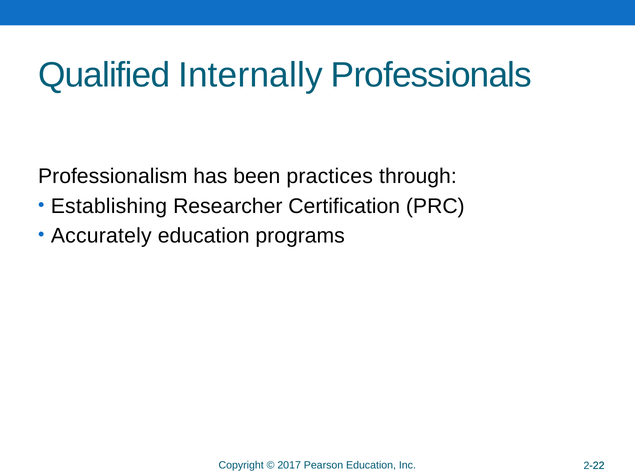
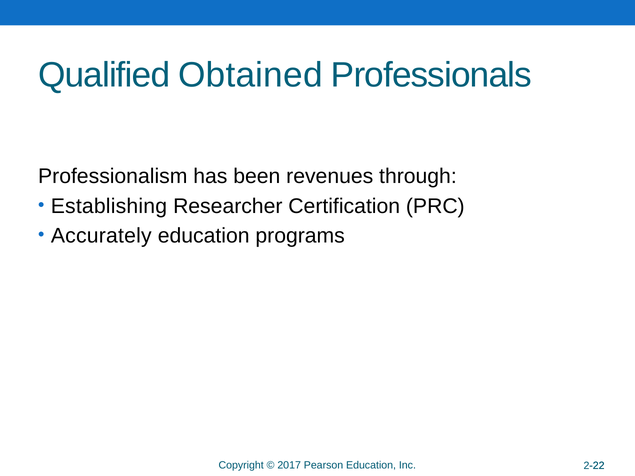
Internally: Internally -> Obtained (250, 75)
practices: practices -> revenues (330, 177)
